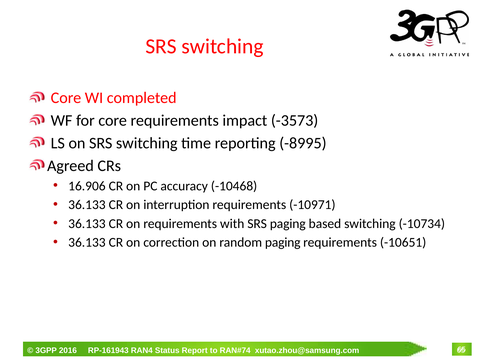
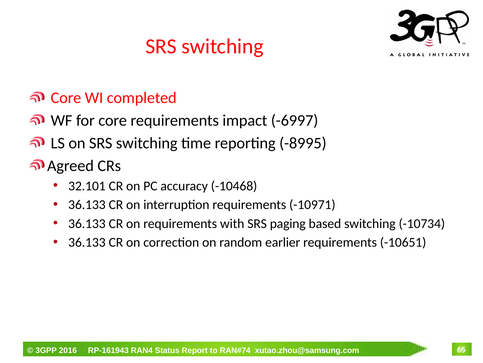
-3573: -3573 -> -6997 (295, 120)
16.906: 16.906 -> 32.101 (87, 186)
random paging: paging -> earlier (283, 242)
